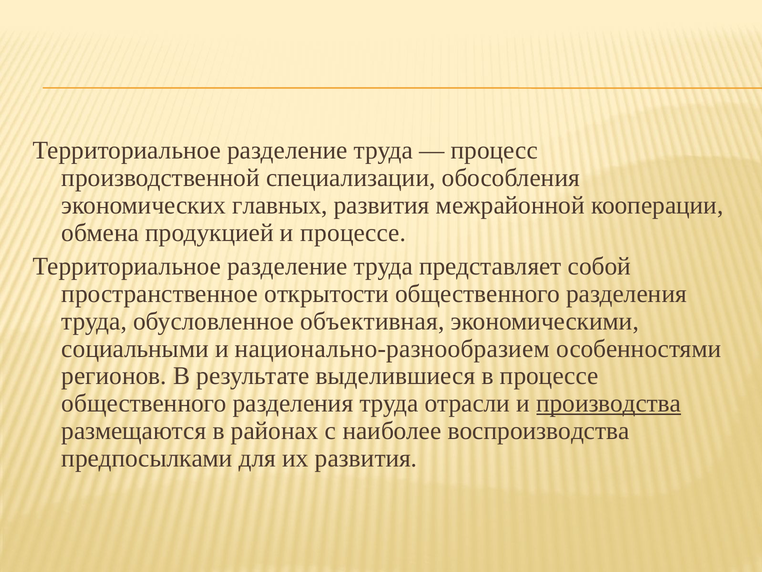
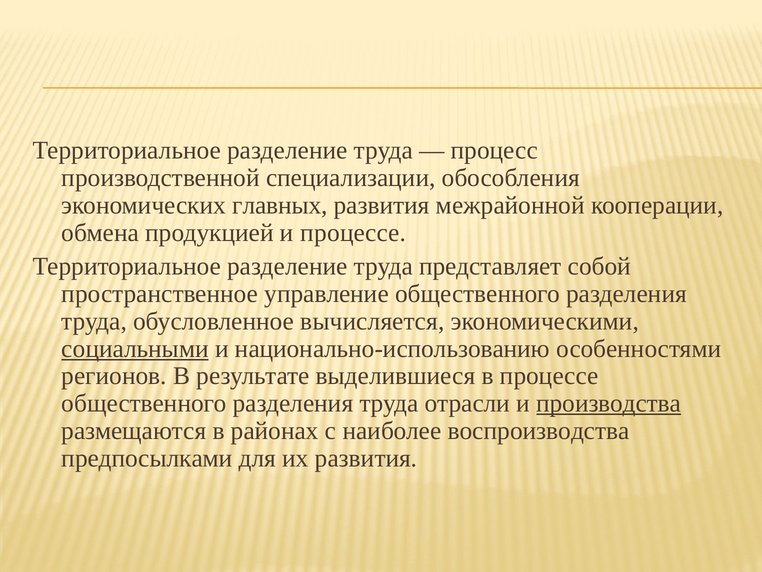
открытости: открытости -> управление (327, 293)
объективная: объективная -> вычисляется (372, 321)
социальными underline: none -> present (135, 348)
национально-разнообразием: национально-разнообразием -> национально-использованию (392, 348)
